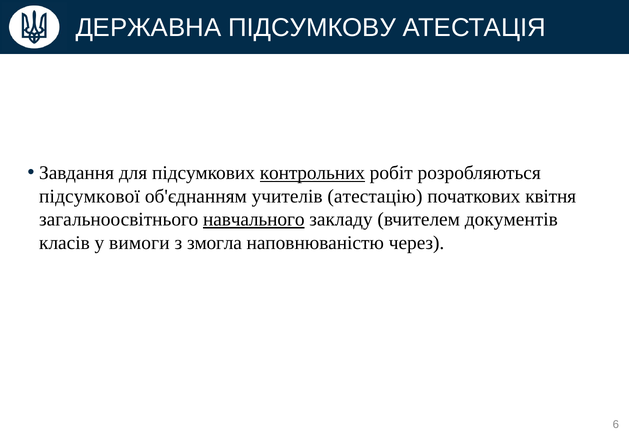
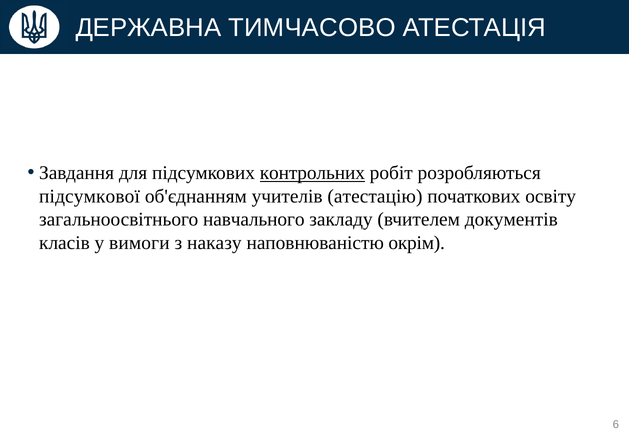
ПІДСУМКОВУ: ПІДСУМКОВУ -> ТИМЧАСОВО (312, 28)
квітня: квітня -> освіту (551, 197)
навчального underline: present -> none (254, 220)
змогла: змогла -> наказу (214, 243)
через: через -> окрім (417, 243)
